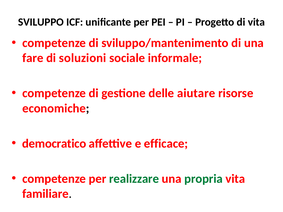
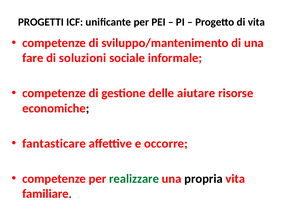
SVILUPPO: SVILUPPO -> PROGETTI (41, 22)
democratico: democratico -> fantasticare (54, 144)
efficace: efficace -> occorre (166, 144)
propria colour: green -> black (204, 179)
